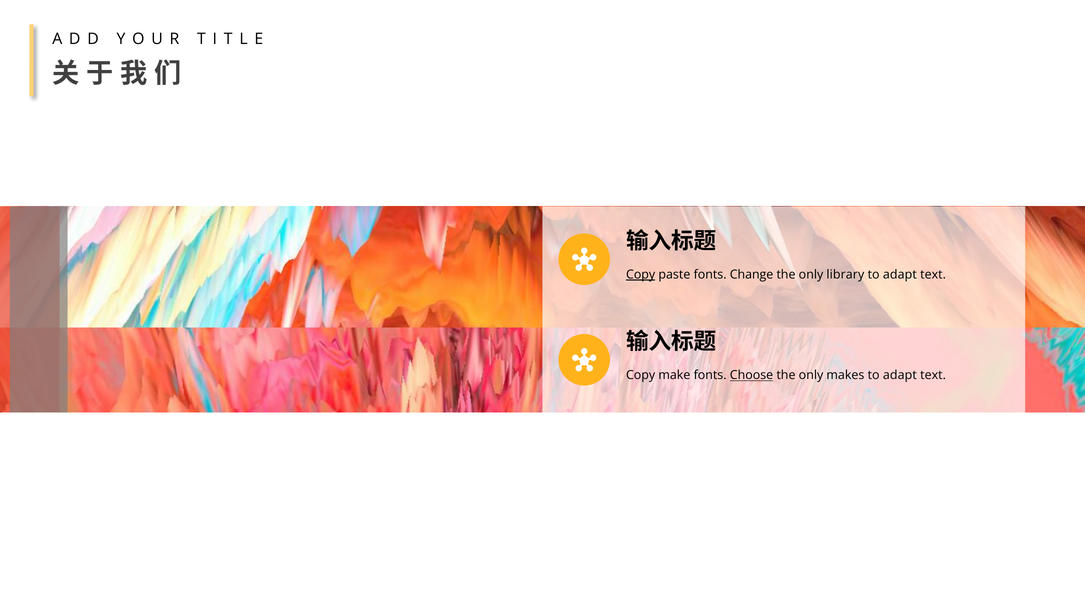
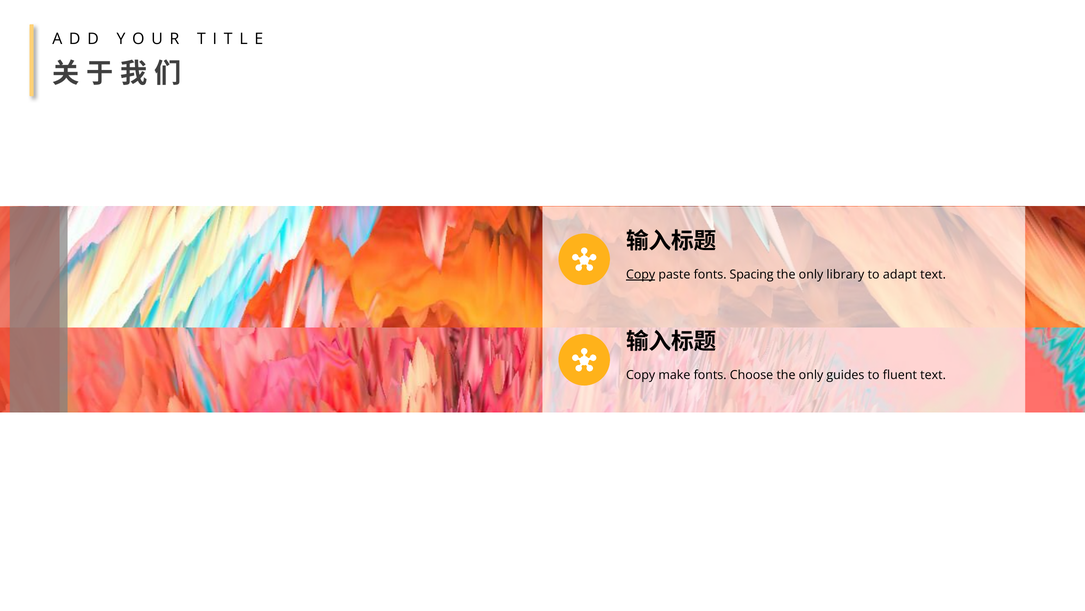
Change: Change -> Spacing (752, 274)
Choose underline: present -> none (752, 375)
makes: makes -> guides (845, 375)
adapt: adapt -> fluent (900, 375)
